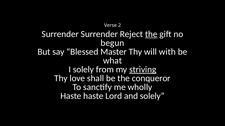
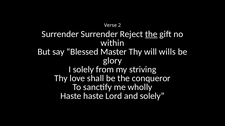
begun: begun -> within (112, 43)
with: with -> wills (167, 52)
what: what -> glory (112, 61)
striving underline: present -> none (143, 70)
